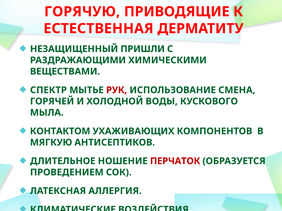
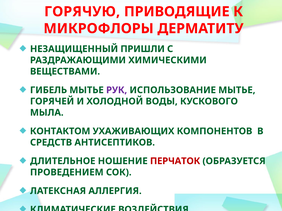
ЕСТЕСТВЕННАЯ: ЕСТЕСТВЕННАЯ -> МИКРОФЛОРЫ (99, 29)
СПЕКТР: СПЕКТР -> ГИБЕЛЬ (49, 90)
РУК colour: red -> purple (117, 90)
ИСПОЛЬЗОВАНИЕ СМЕНА: СМЕНА -> МЫТЬЕ (237, 90)
МЯГКУЮ: МЯГКУЮ -> СРЕДСТВ (51, 143)
